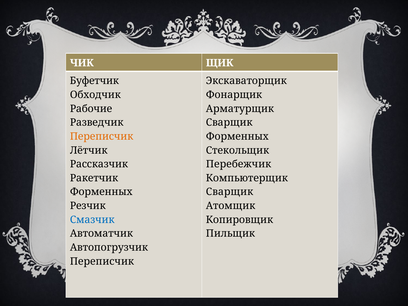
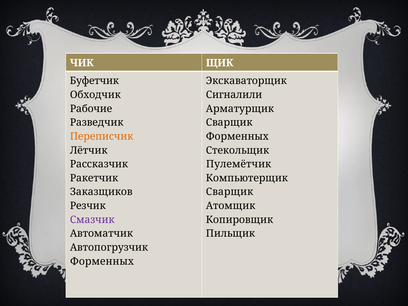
Фонарщик: Фонарщик -> Сигналили (234, 95)
Перебежчик: Перебежчик -> Пулемётчик (239, 164)
Форменных: Форменных -> Заказщиков (101, 192)
Смазчик colour: blue -> purple (92, 220)
Переписчик: Переписчик -> Форменных (102, 261)
